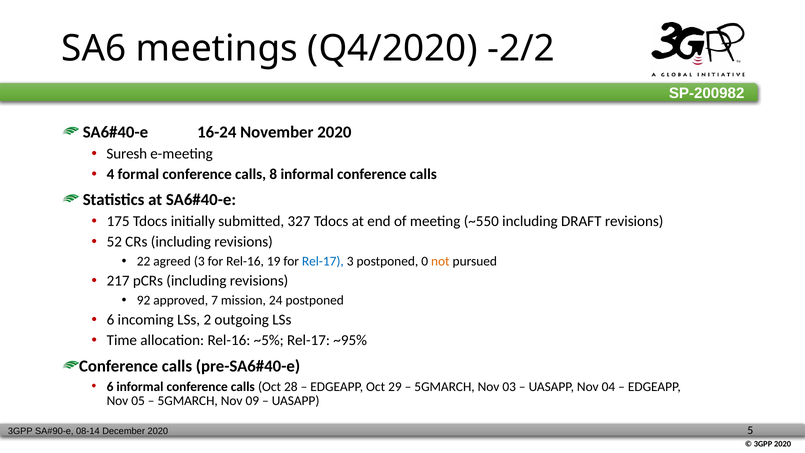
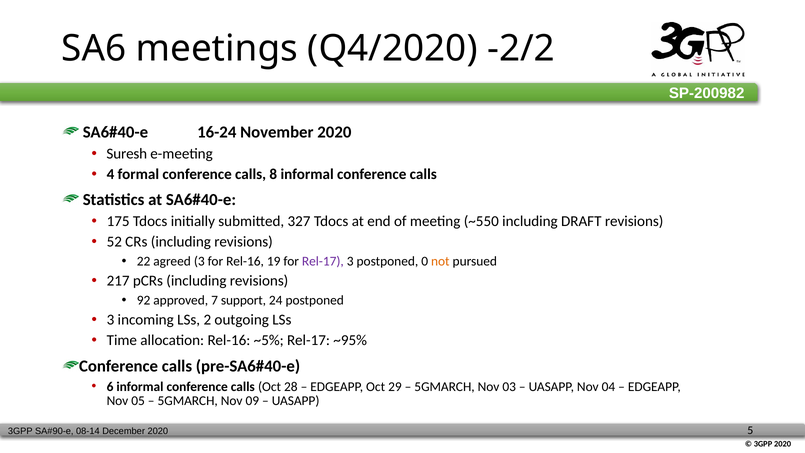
Rel-17 colour: blue -> purple (323, 261)
mission: mission -> support (243, 300)
6: 6 -> 3 (110, 320)
